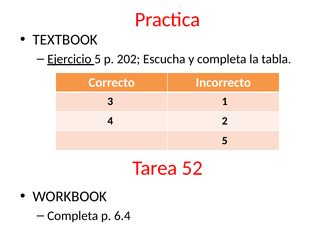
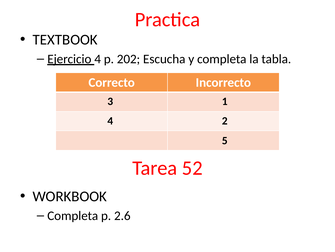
Ejercicio 5: 5 -> 4 (98, 59)
6.4: 6.4 -> 2.6 (122, 215)
